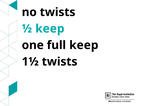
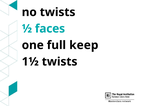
½ keep: keep -> faces (50, 29)
